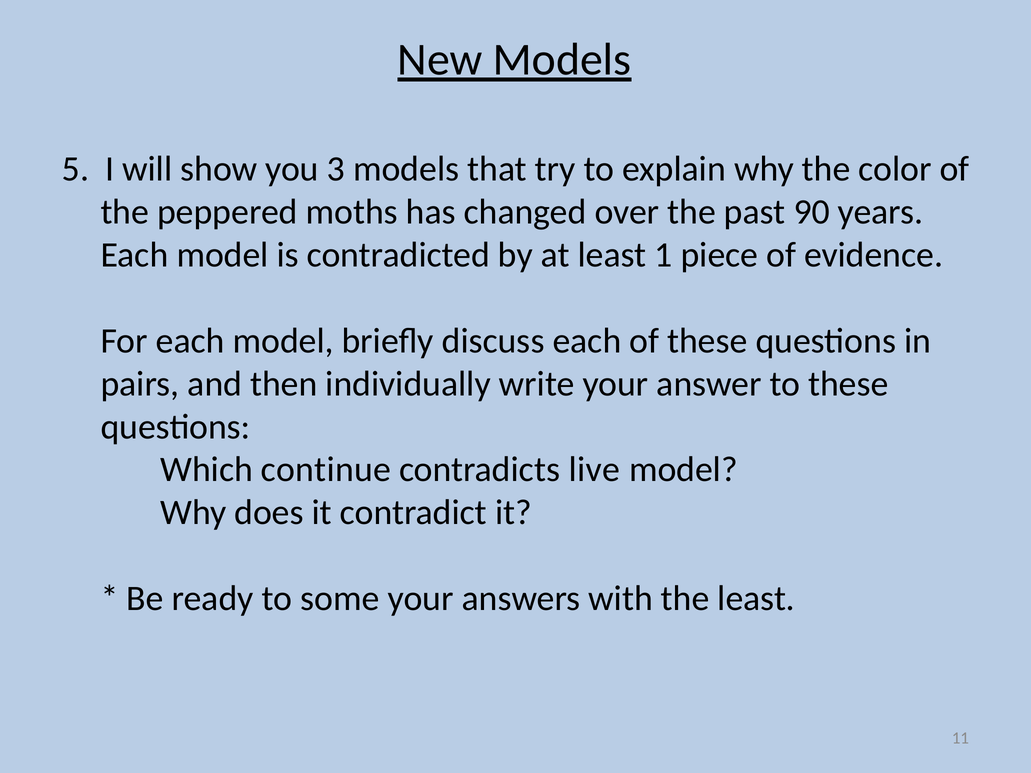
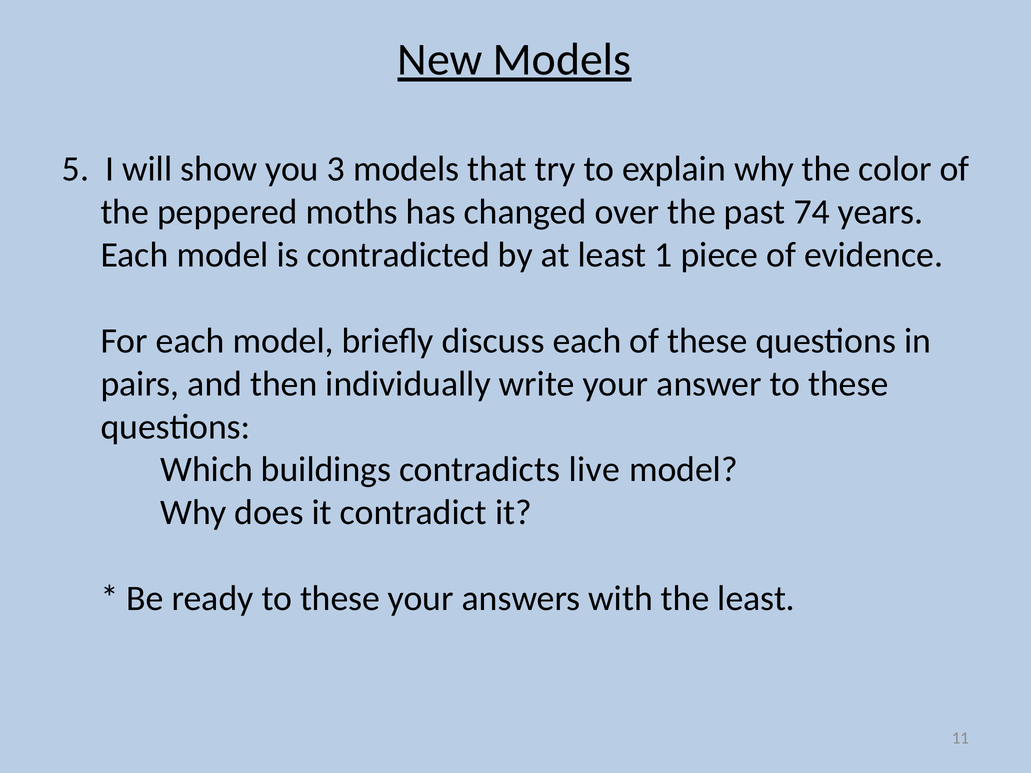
90: 90 -> 74 (812, 212)
continue: continue -> buildings (326, 470)
ready to some: some -> these (340, 599)
